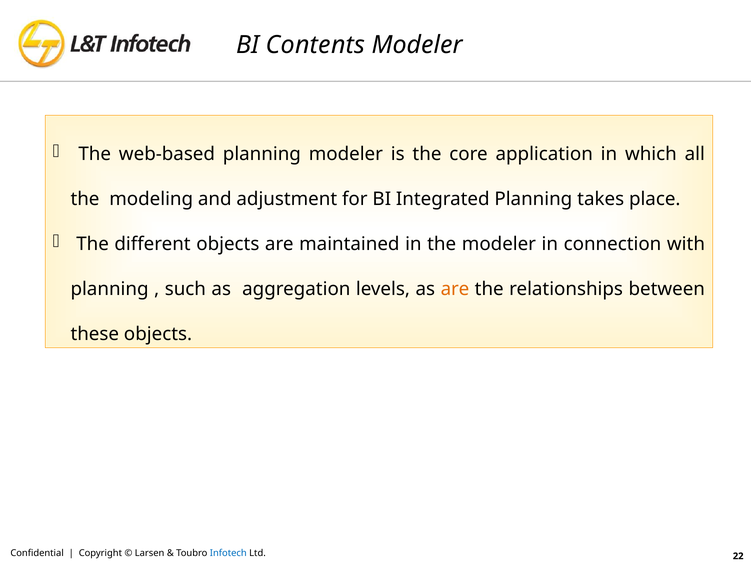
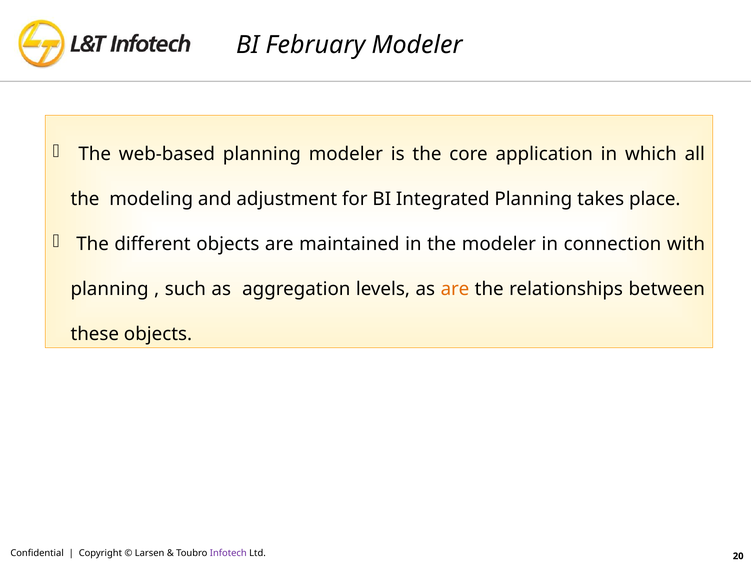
Contents: Contents -> February (316, 45)
Infotech colour: blue -> purple (228, 553)
22: 22 -> 20 (738, 556)
